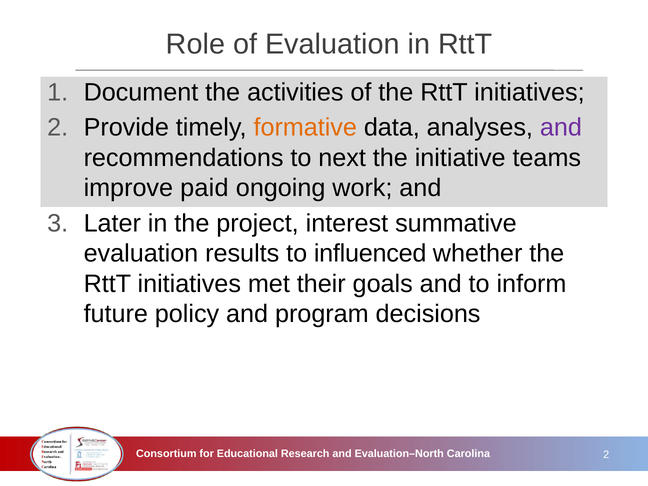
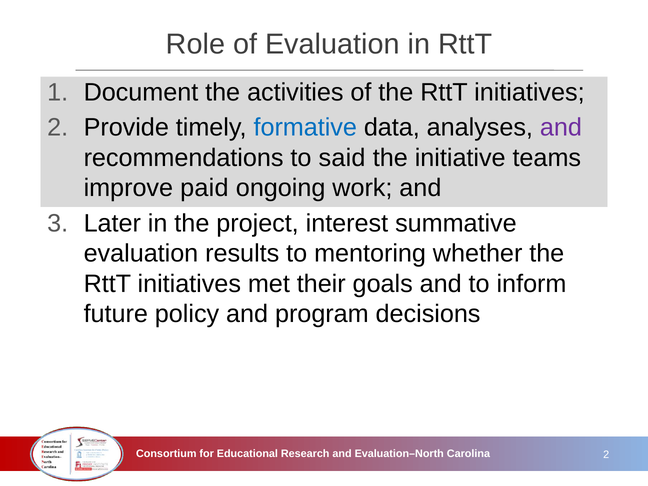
formative colour: orange -> blue (305, 128)
next: next -> said (342, 158)
influenced: influenced -> mentoring (370, 254)
